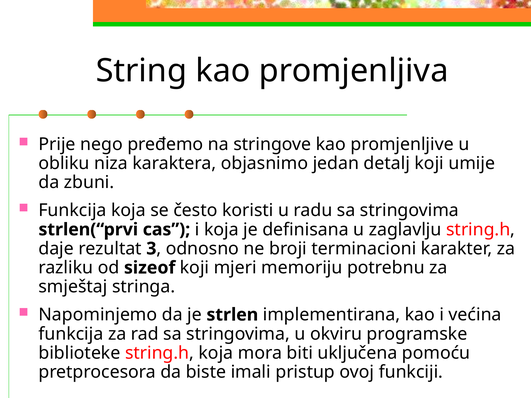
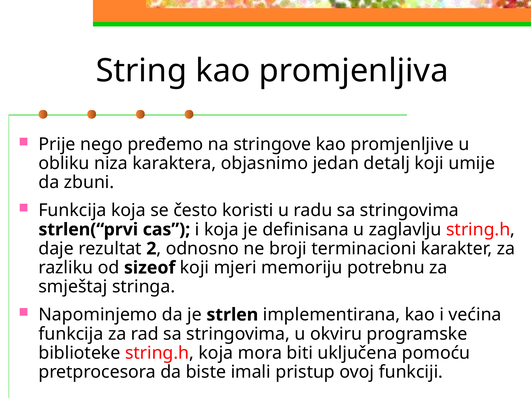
3: 3 -> 2 (151, 249)
